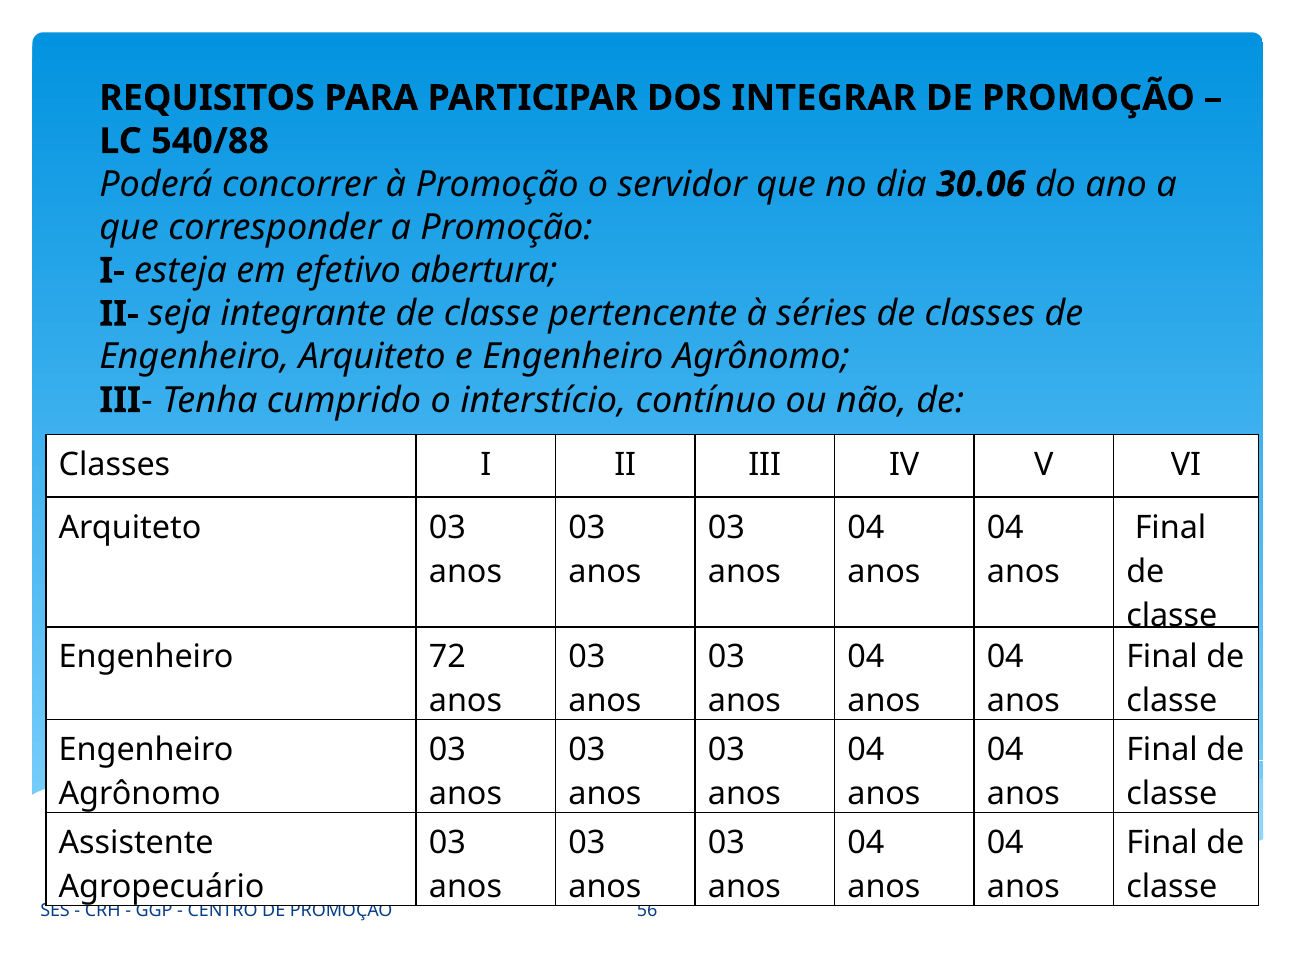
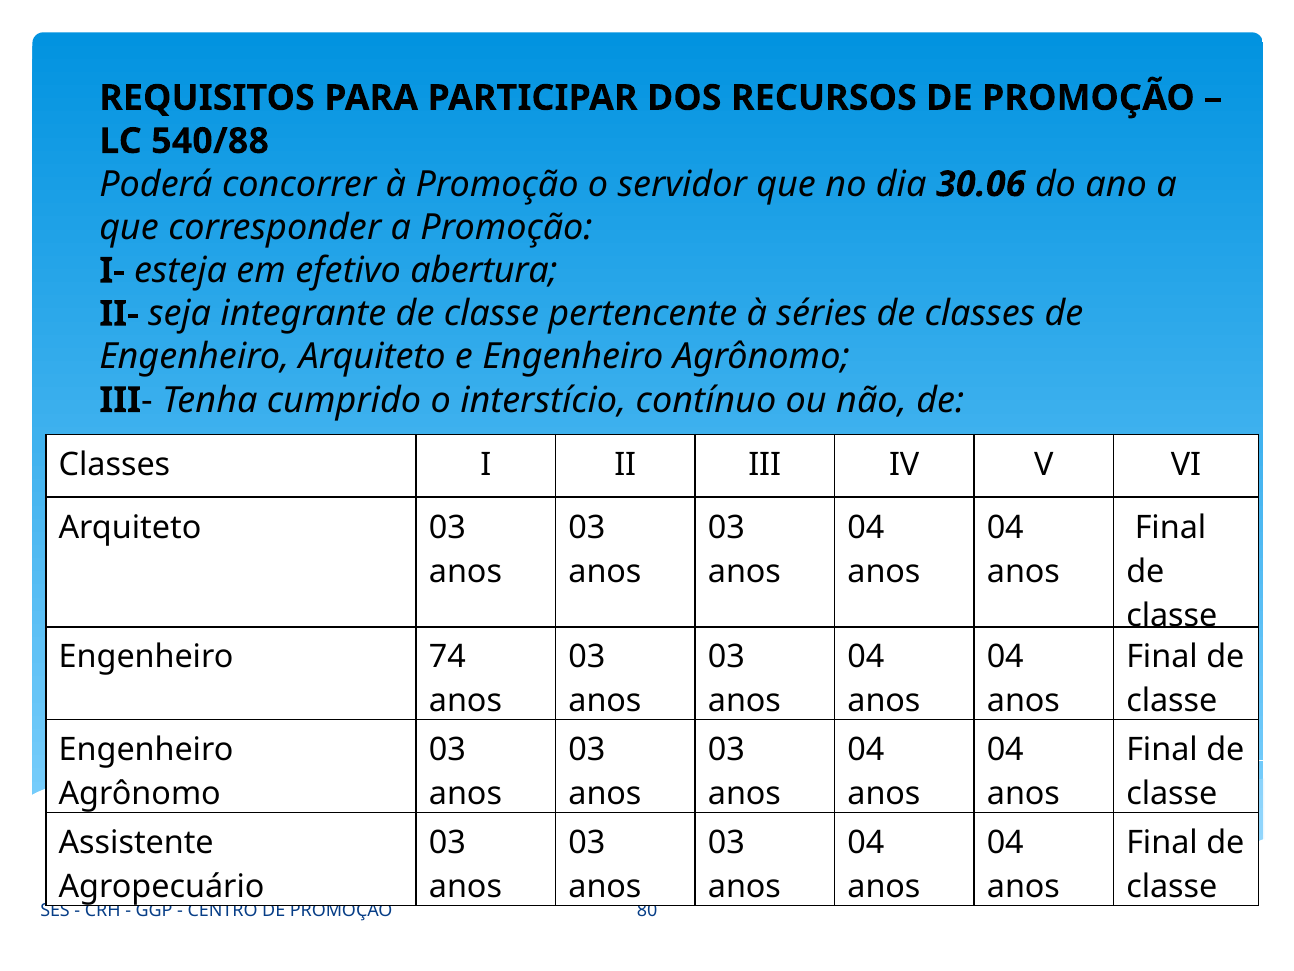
INTEGRAR: INTEGRAR -> RECURSOS (824, 98)
72: 72 -> 74 (447, 657)
56: 56 -> 80 (647, 910)
